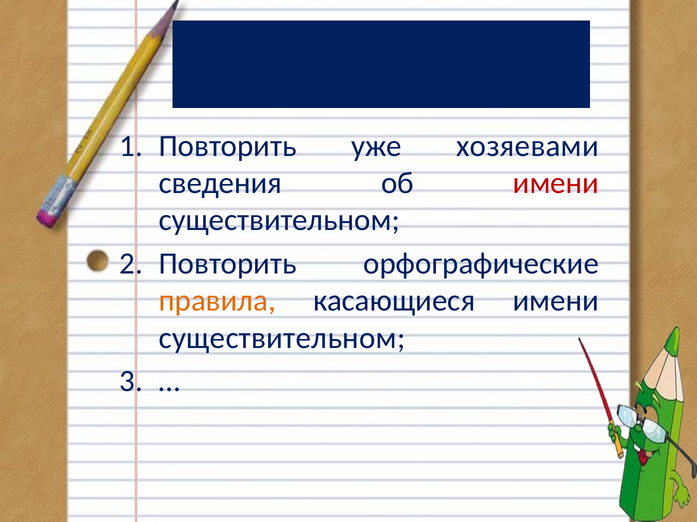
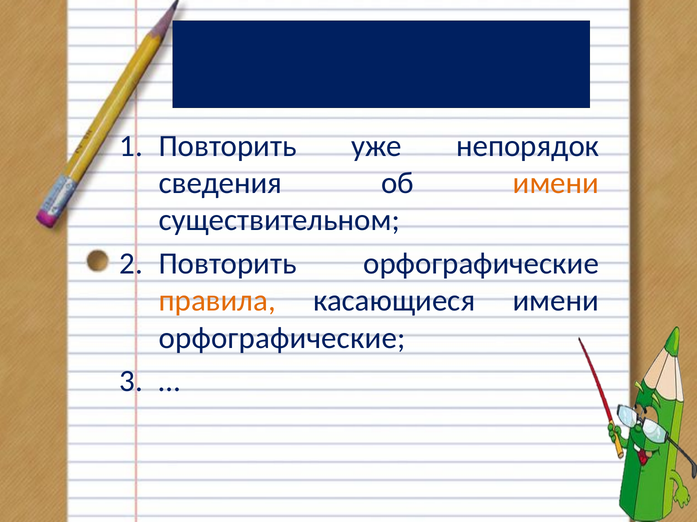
хозяевами: хозяевами -> непорядок (528, 146)
имени colour: red -> orange (556, 183)
существительном: существительном -> орфографические (282, 338)
